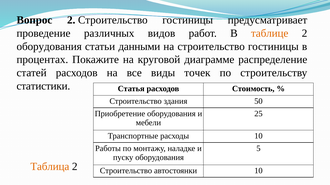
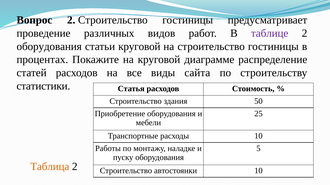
таблице colour: orange -> purple (270, 33)
статьи данными: данными -> круговой (139, 47)
точек: точек -> сайта (197, 73)
